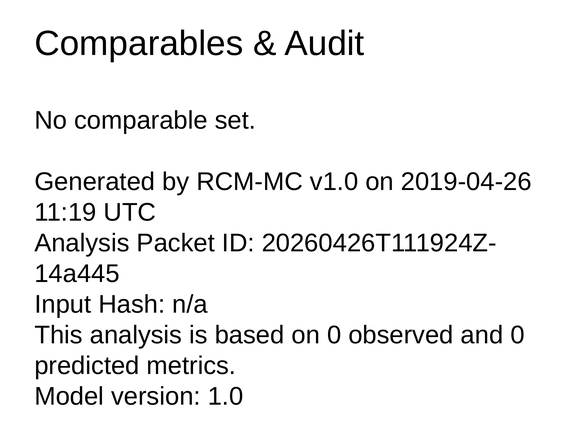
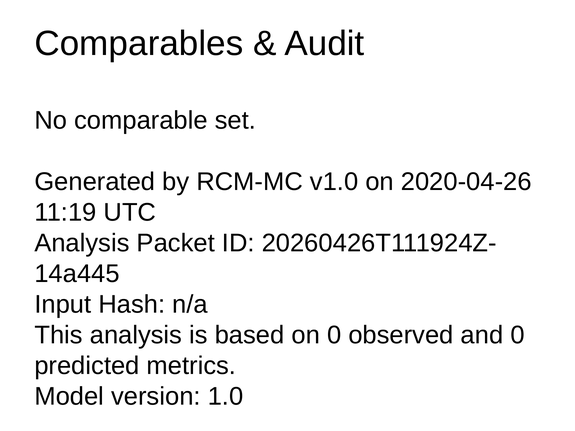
2019-04-26: 2019-04-26 -> 2020-04-26 (466, 182)
